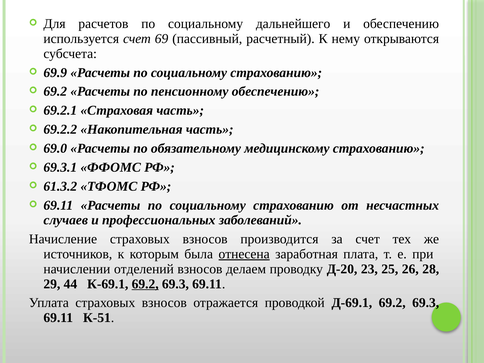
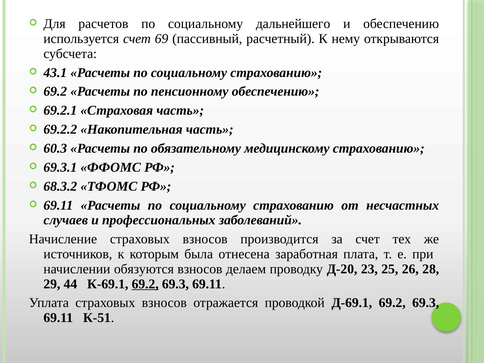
69.9: 69.9 -> 43.1 (55, 73)
69.0: 69.0 -> 60.3 (55, 148)
61.3.2: 61.3.2 -> 68.3.2 (60, 186)
отнесена underline: present -> none (244, 254)
отделений: отделений -> обязуются (144, 269)
